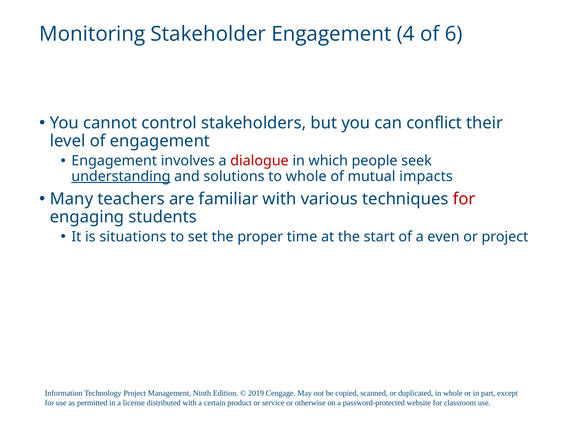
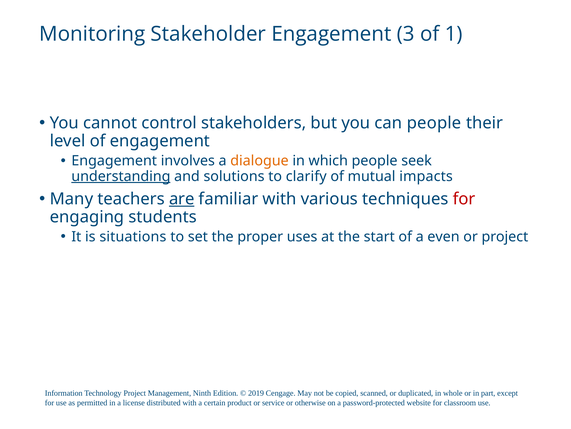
4: 4 -> 3 (406, 34)
6: 6 -> 1 (454, 34)
can conflict: conflict -> people (434, 123)
dialogue colour: red -> orange (259, 161)
to whole: whole -> clarify (306, 176)
are underline: none -> present (182, 199)
time: time -> uses (302, 236)
